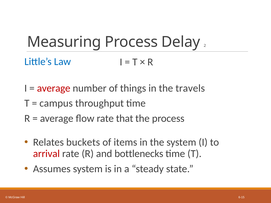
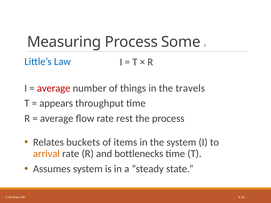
Delay: Delay -> Some (181, 42)
campus: campus -> appears (56, 103)
that: that -> rest (125, 119)
arrival colour: red -> orange (46, 154)
